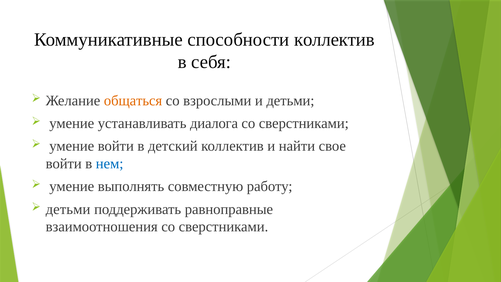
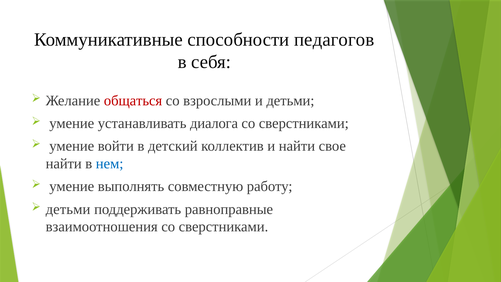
способности коллектив: коллектив -> педагогов (334, 40)
общаться colour: orange -> red (133, 100)
войти: войти -> найти (64, 164)
